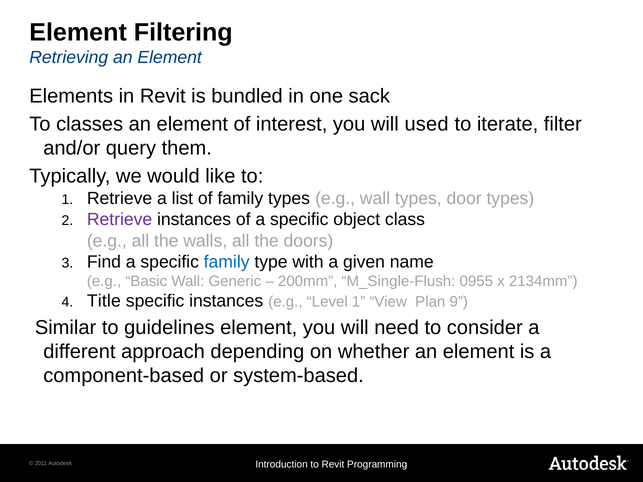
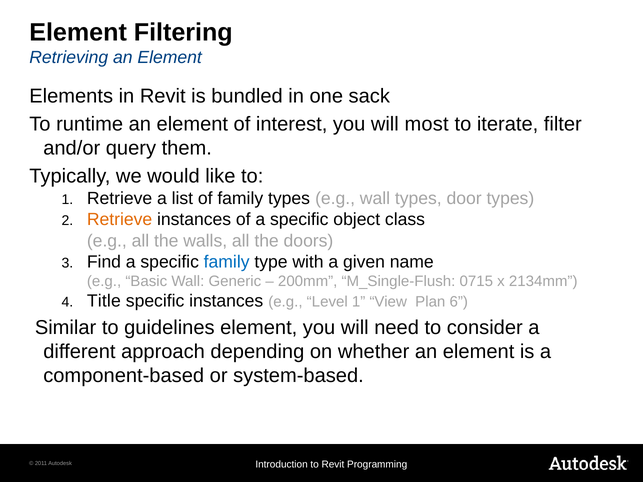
classes: classes -> runtime (90, 124)
used: used -> most (427, 124)
Retrieve colour: purple -> orange (120, 220)
0955: 0955 -> 0715 (476, 281)
9: 9 -> 6 (459, 302)
